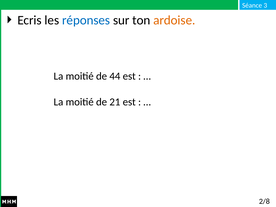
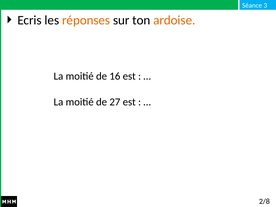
réponses colour: blue -> orange (86, 20)
44: 44 -> 16 (115, 76)
21: 21 -> 27 (115, 102)
